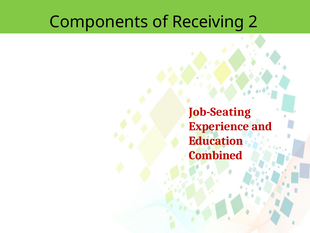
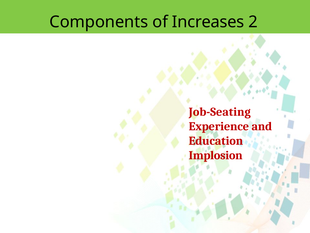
Receiving: Receiving -> Increases (208, 22)
Combined: Combined -> Implosion (216, 155)
